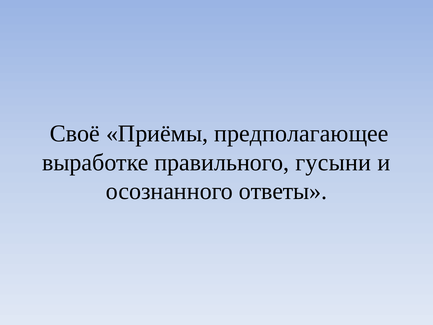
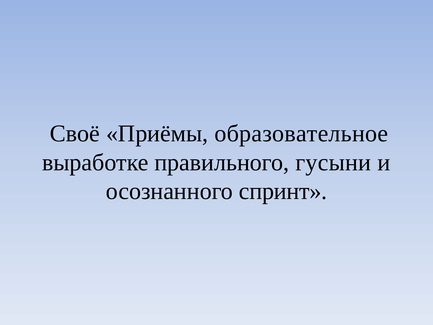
предполагающее: предполагающее -> образовательное (301, 134)
ответы: ответы -> спринт (283, 191)
